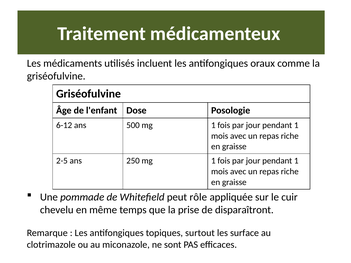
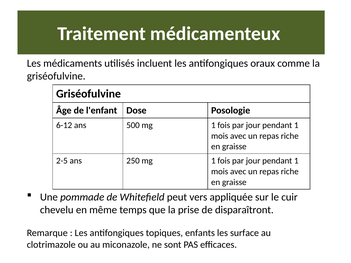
rôle: rôle -> vers (198, 197)
surtout: surtout -> enfants (200, 233)
